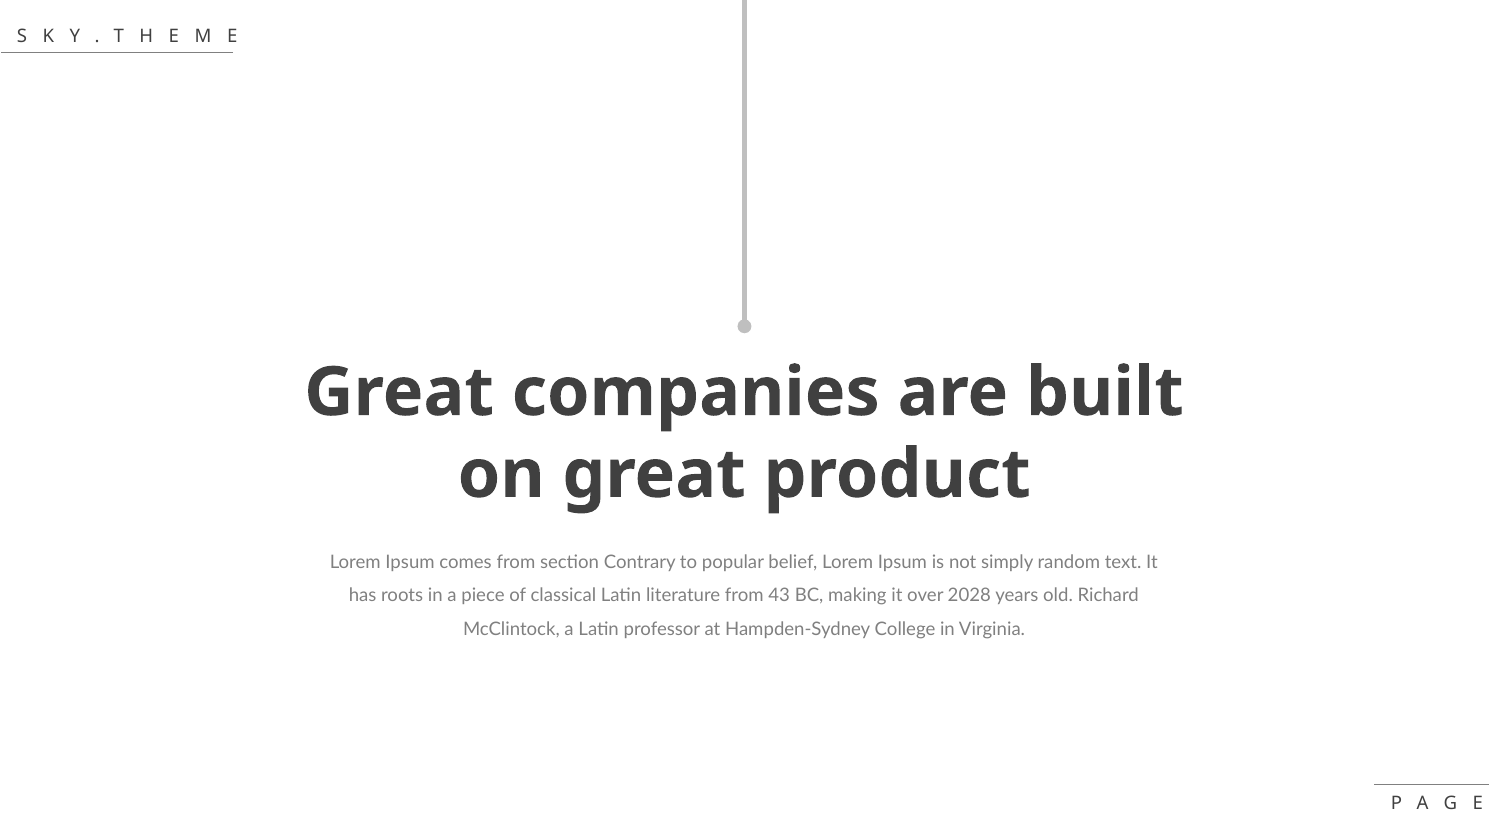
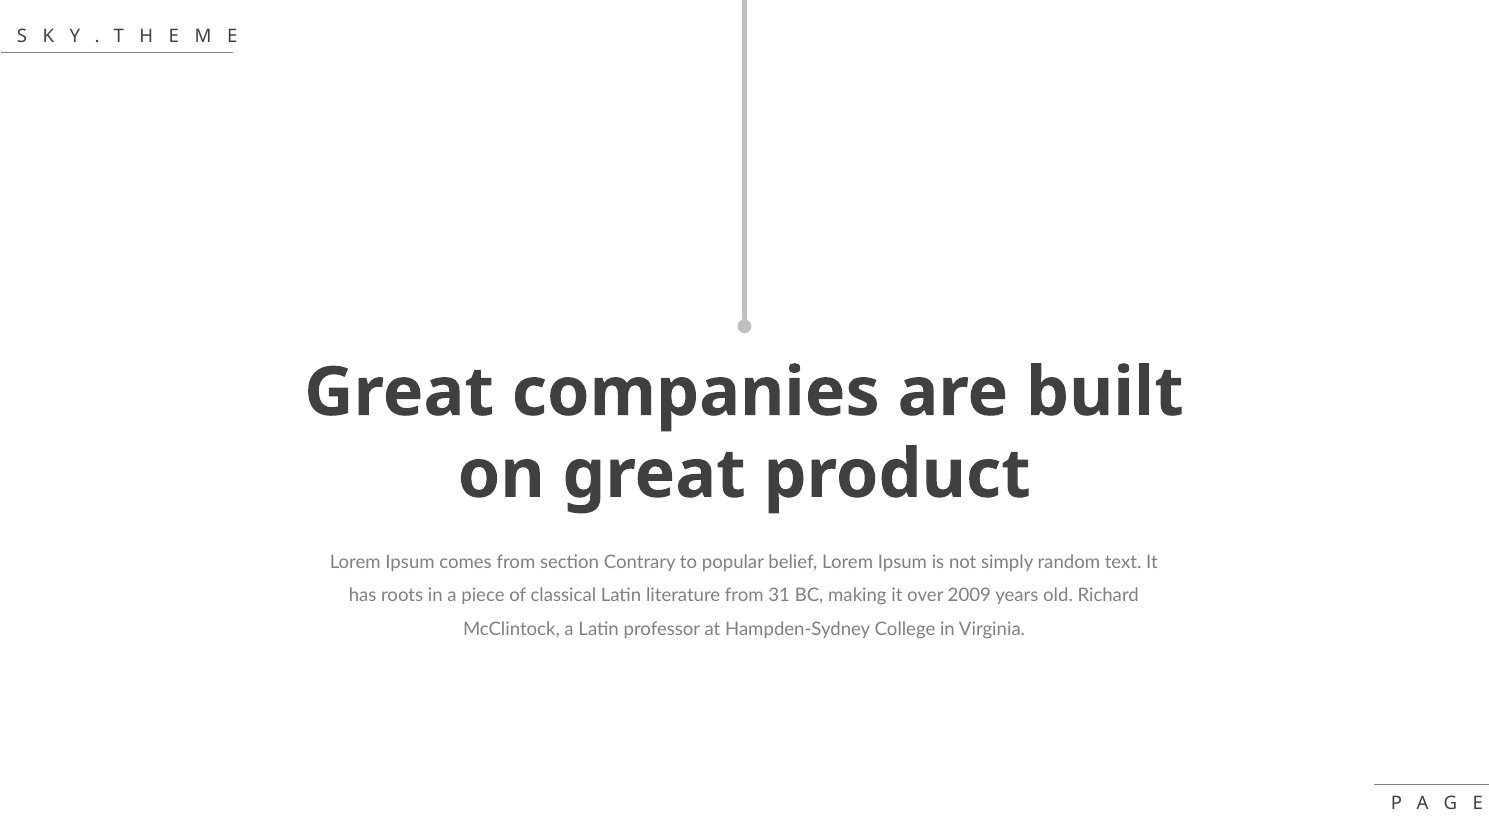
43: 43 -> 31 (779, 595)
2028: 2028 -> 2009 (969, 595)
